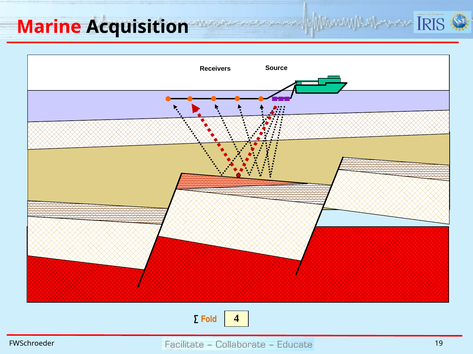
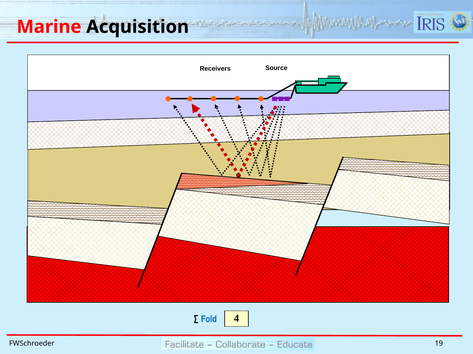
Fold colour: orange -> blue (209, 320)
